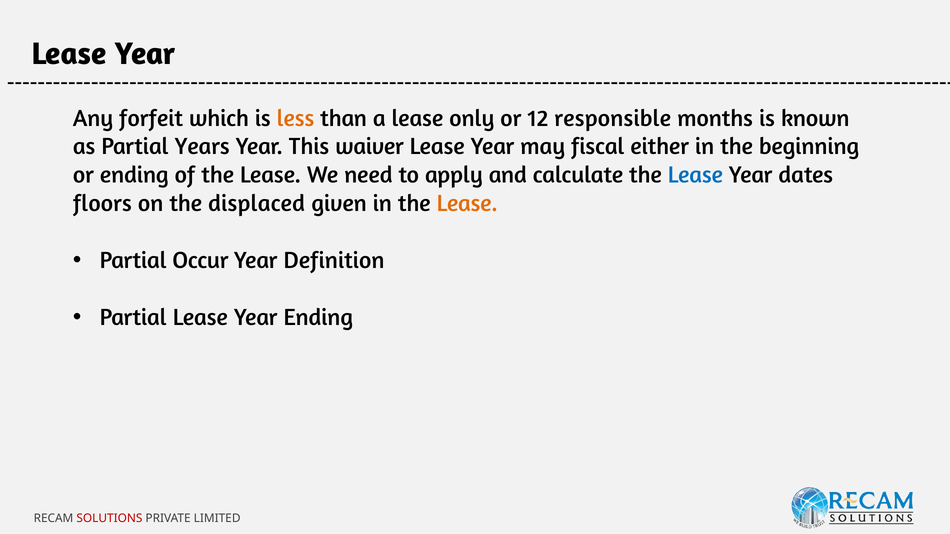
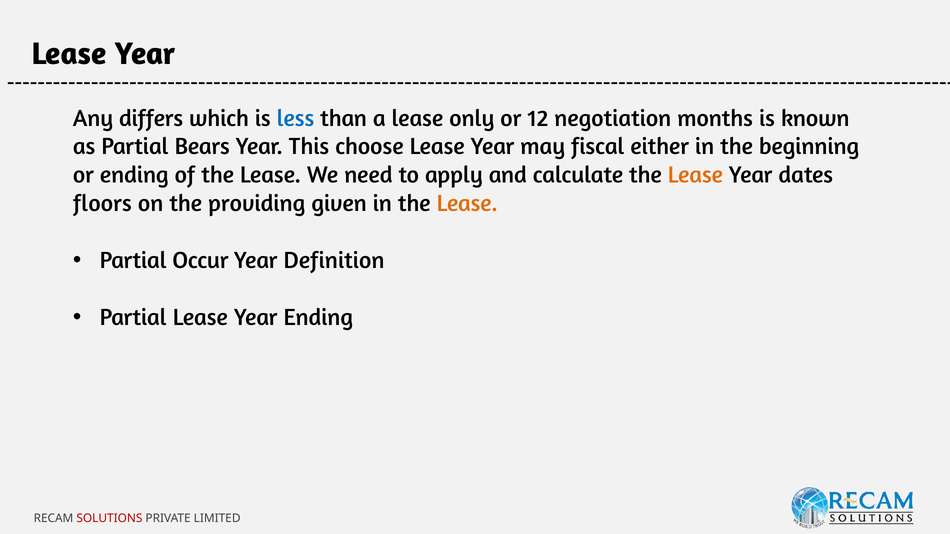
forfeit: forfeit -> differs (151, 118)
less colour: orange -> blue (296, 118)
responsible: responsible -> negotiation (613, 118)
Years: Years -> Bears (202, 147)
waiver: waiver -> choose (369, 147)
Lease colour: blue -> orange (695, 175)
displaced: displaced -> providing (257, 204)
